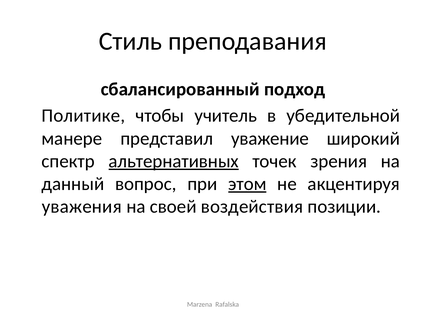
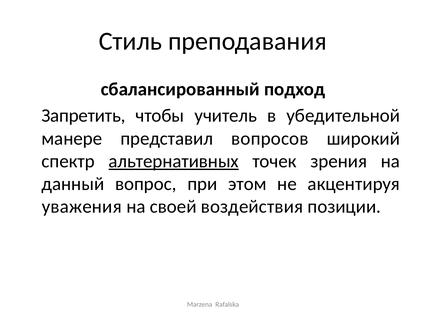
Политике: Политике -> Запретить (84, 116)
уважение: уважение -> вопросов (270, 139)
этом underline: present -> none (247, 184)
